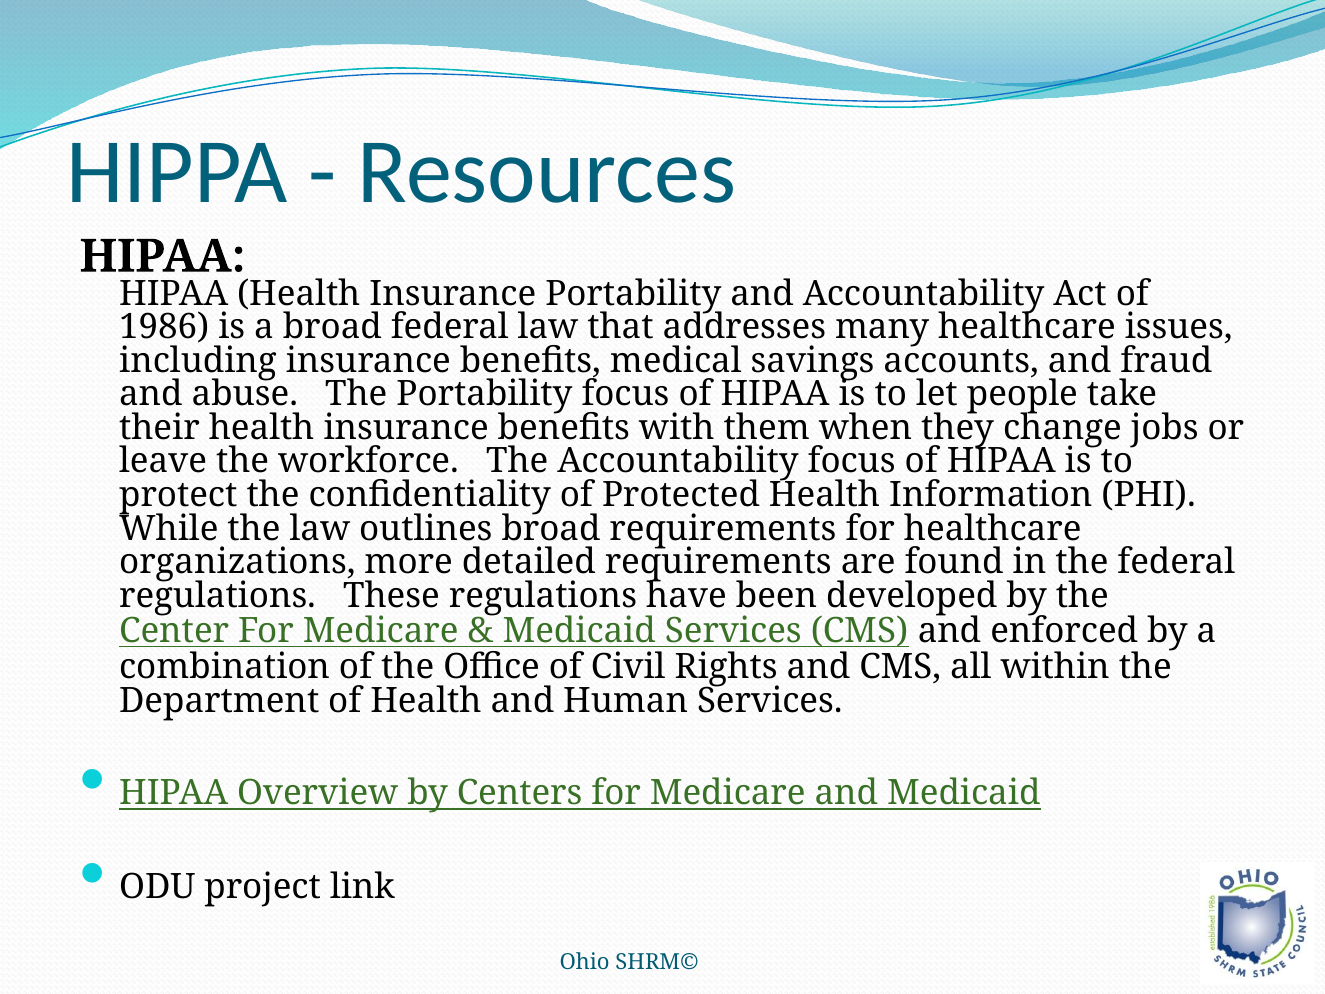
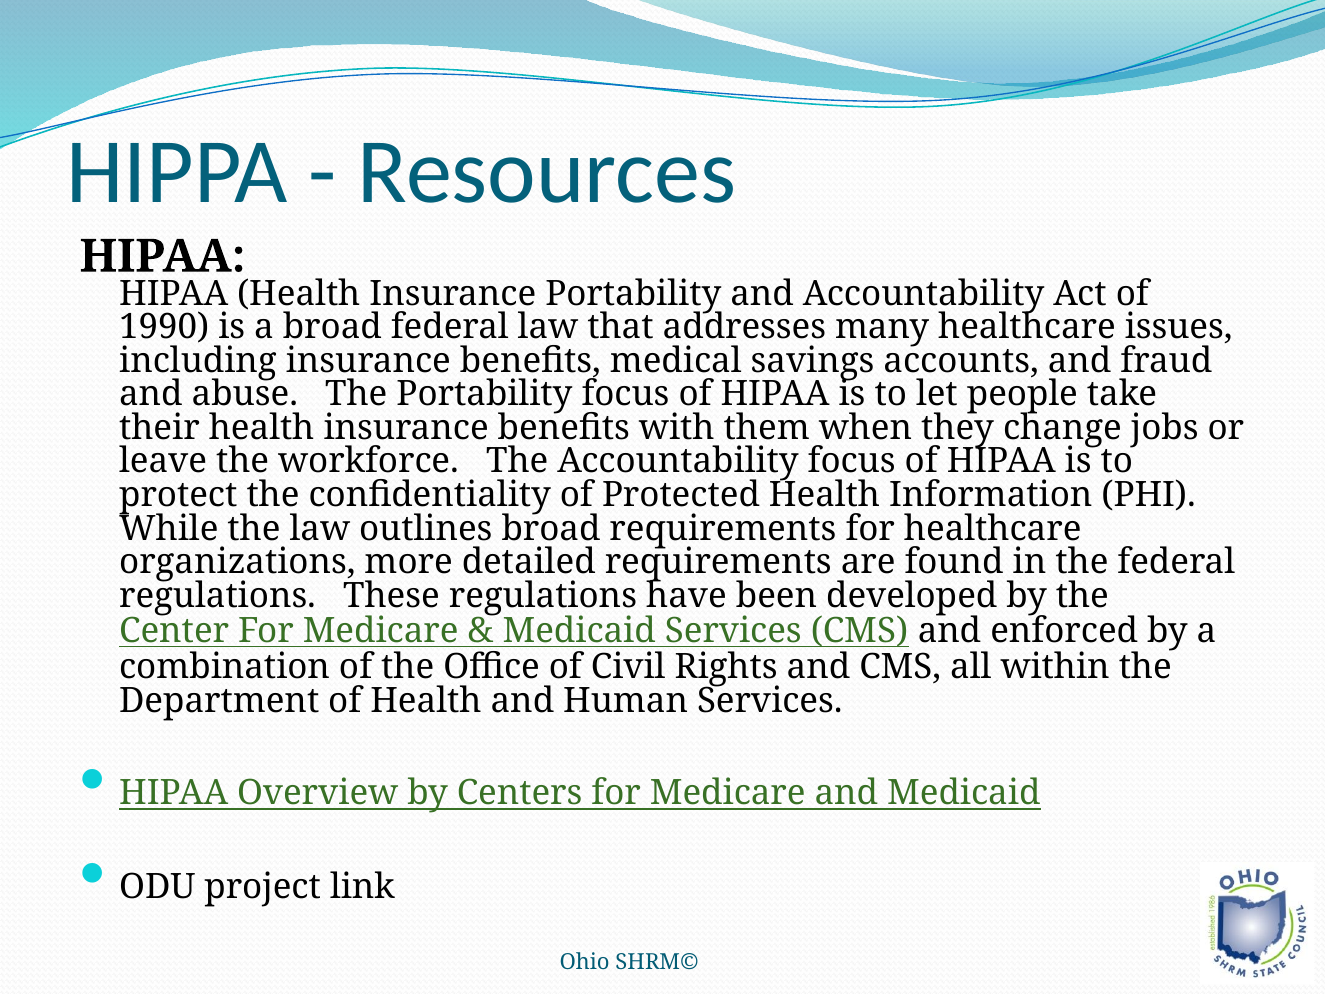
1986: 1986 -> 1990 (164, 327)
